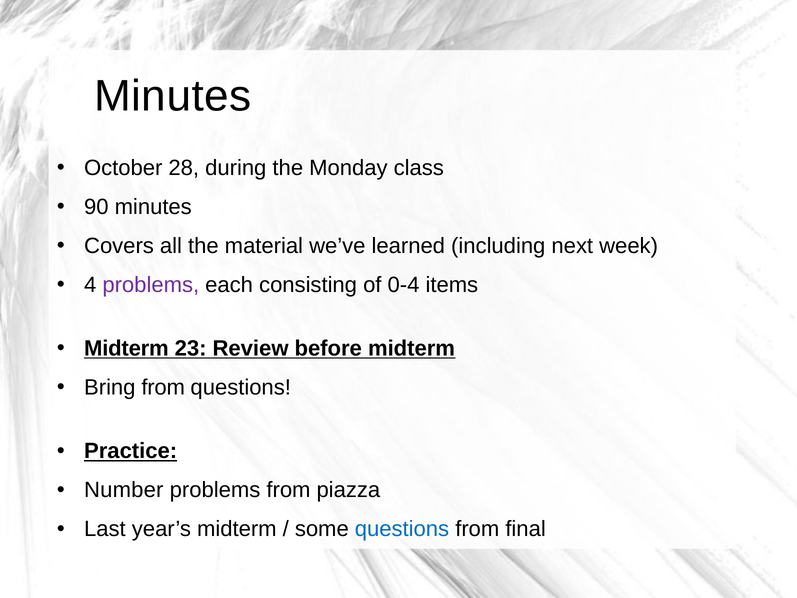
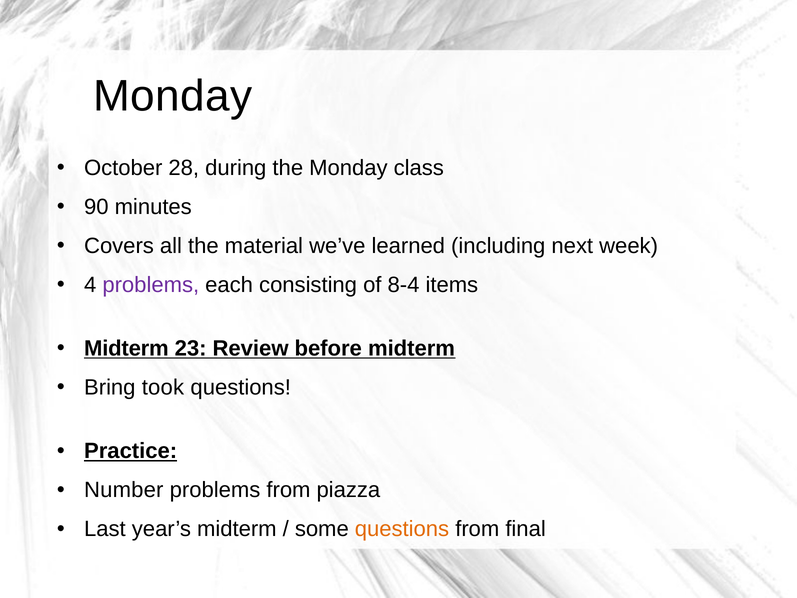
Minutes: Minutes -> Monday (173, 96)
0-4: 0-4 -> 8-4 (403, 285)
Bring from: from -> took (163, 387)
questions colour: blue -> orange (402, 529)
